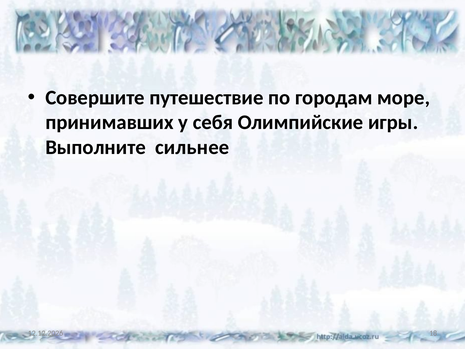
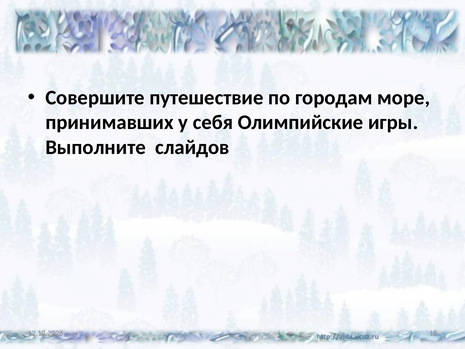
сильнее: сильнее -> слайдов (192, 147)
